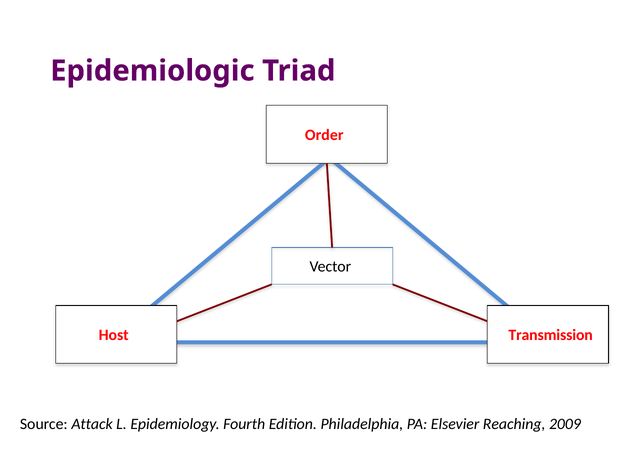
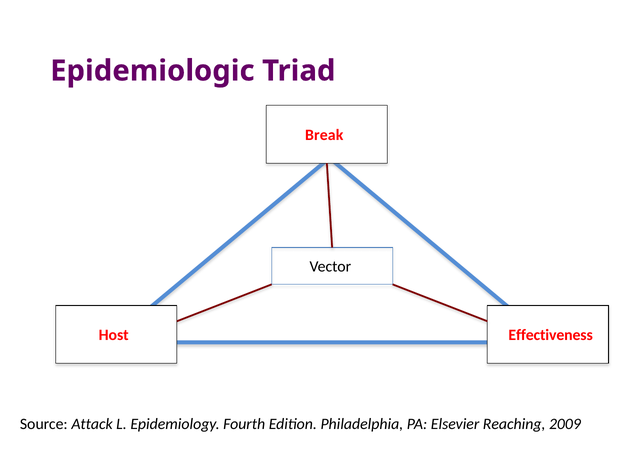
Order: Order -> Break (324, 135)
Transmission: Transmission -> Effectiveness (551, 335)
